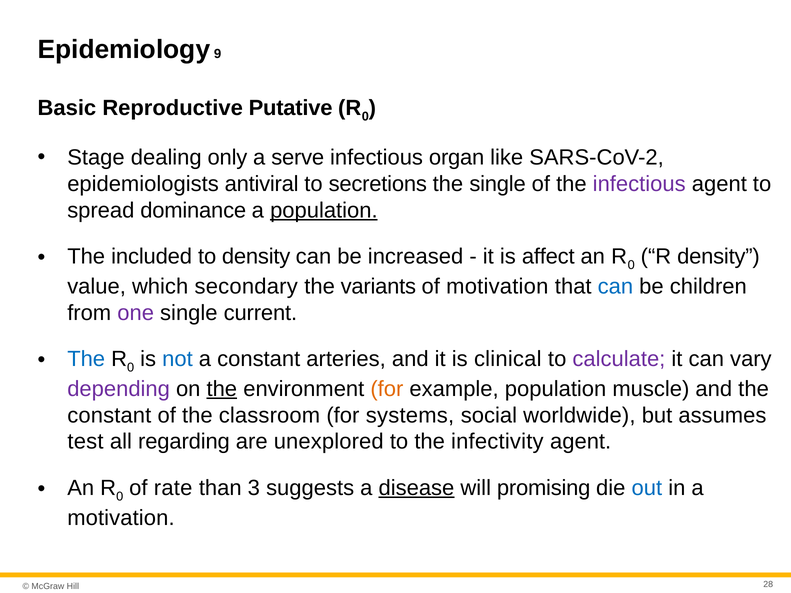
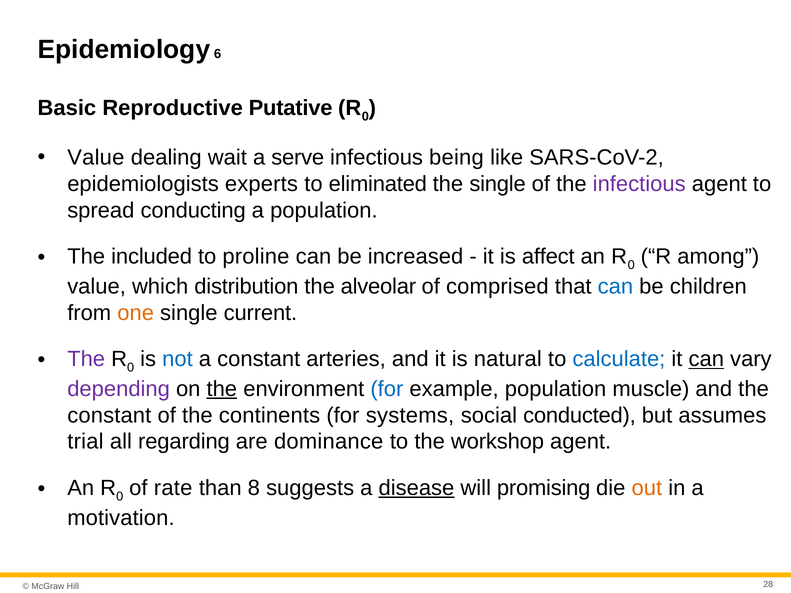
9: 9 -> 6 (218, 54)
Stage: Stage -> Value (96, 158)
only: only -> wait (227, 158)
organ: organ -> being (456, 158)
antiviral: antiviral -> experts (261, 184)
secretions: secretions -> eliminated (378, 184)
dominance: dominance -> conducting (193, 210)
population underline: present -> none (324, 210)
to density: density -> proline (256, 257)
R density: density -> among (718, 257)
secondary: secondary -> distribution (246, 287)
variants: variants -> alveolar (378, 287)
of motivation: motivation -> comprised (497, 287)
one colour: purple -> orange (136, 313)
The colour: blue -> purple (86, 359)
clinical: clinical -> natural (508, 359)
calculate colour: purple -> blue (619, 359)
can underline: none -> present (706, 359)
for colour: orange -> blue (387, 389)
classroom: classroom -> continents (269, 415)
worldwide: worldwide -> conducted (579, 415)
test: test -> trial (85, 442)
unexplored: unexplored -> dominance (329, 442)
infectivity: infectivity -> workshop (498, 442)
3: 3 -> 8 (254, 488)
out colour: blue -> orange (647, 488)
